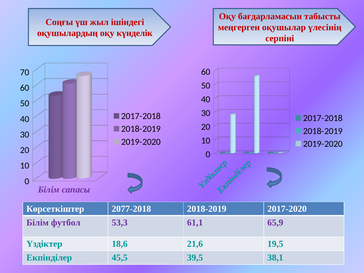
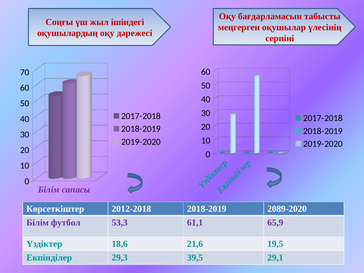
күнделік: күнделік -> дәрежесі (135, 33)
2077-2018: 2077-2018 -> 2012-2018 (131, 209)
2017-2020: 2017-2020 -> 2089-2020 (287, 209)
45,5: 45,5 -> 29,3 (120, 258)
38,1: 38,1 -> 29,1 (275, 258)
